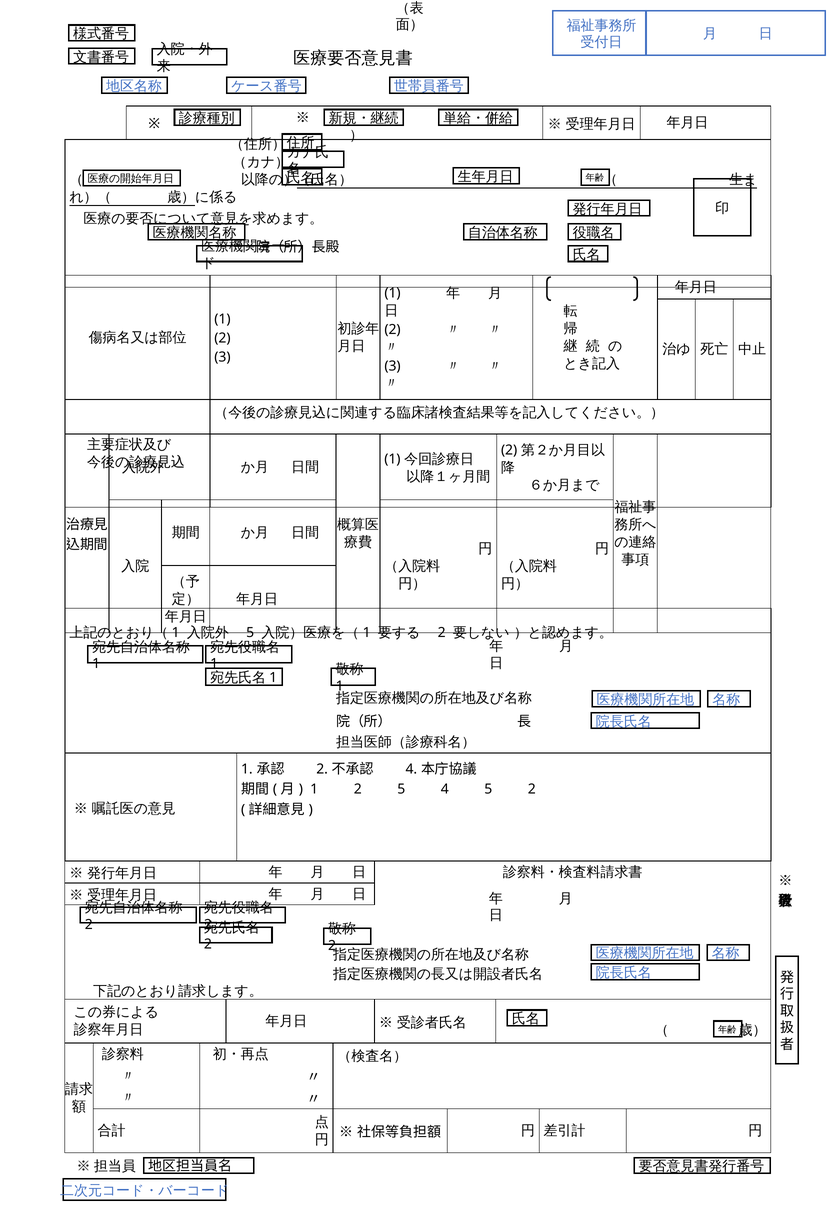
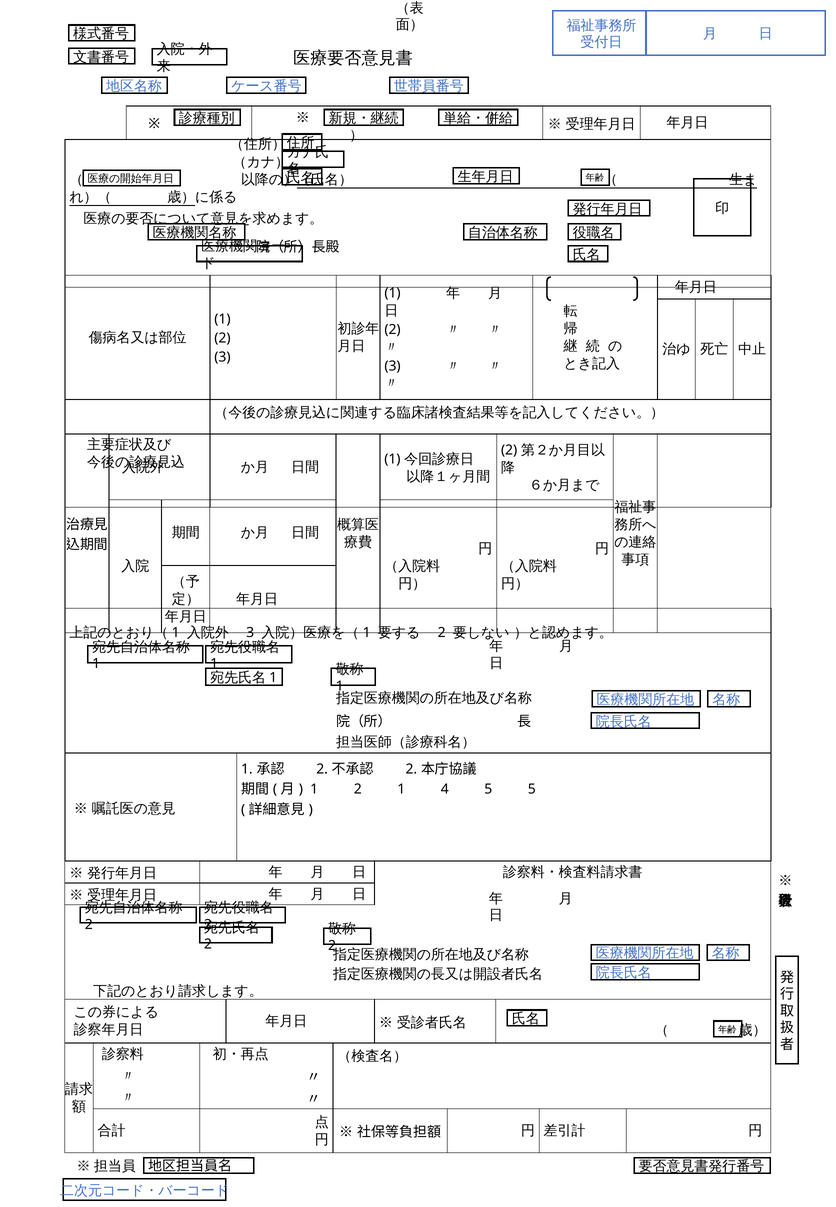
5: 5 -> 3 (250, 633)
4: 4 -> 2 (411, 769)
2 5: 5 -> 1 (401, 790)
5 2: 2 -> 5 (532, 790)
